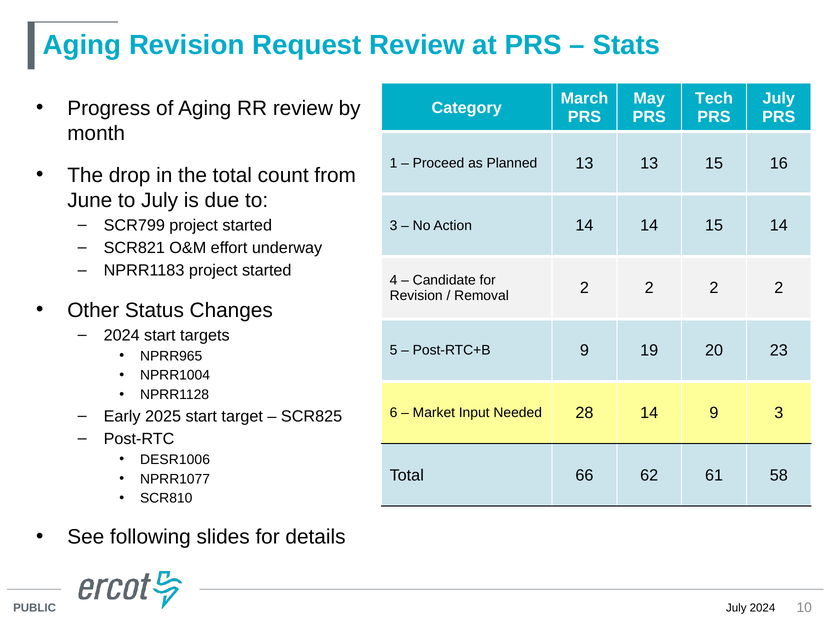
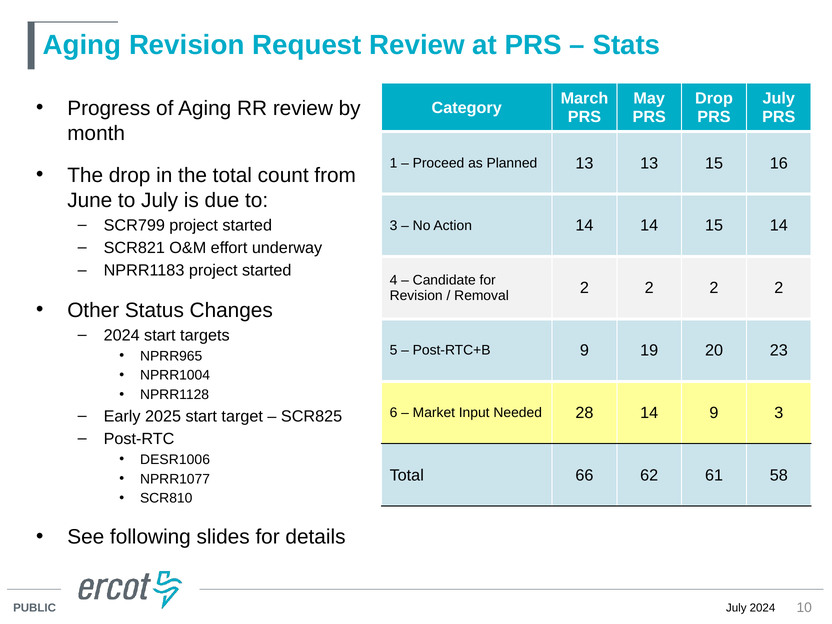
Tech: Tech -> Drop (714, 99)
